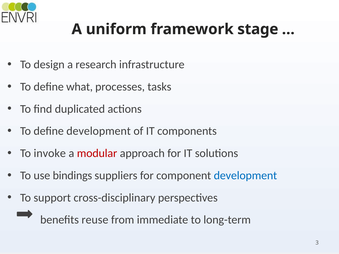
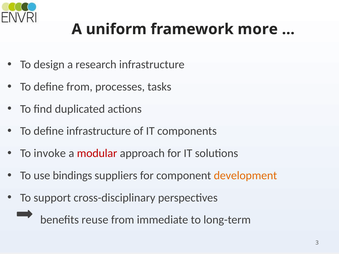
stage: stage -> more (258, 29)
define what: what -> from (79, 87)
define development: development -> infrastructure (99, 131)
development colour: blue -> orange (245, 176)
